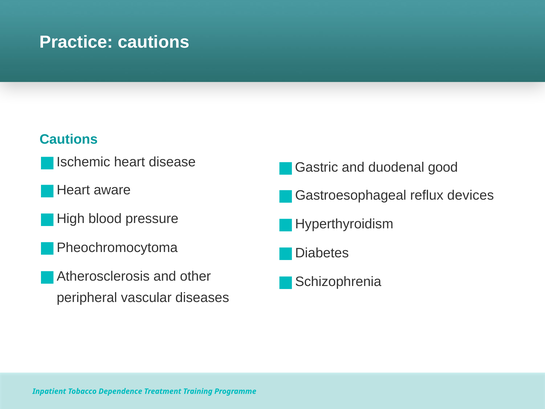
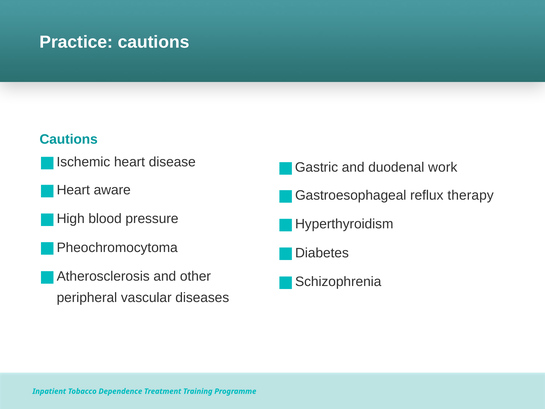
good: good -> work (443, 167)
devices: devices -> therapy (471, 195)
